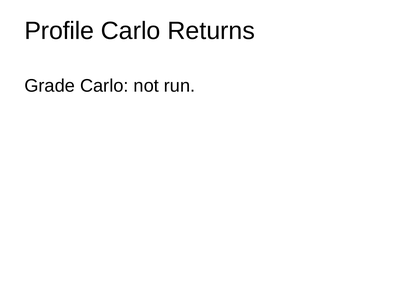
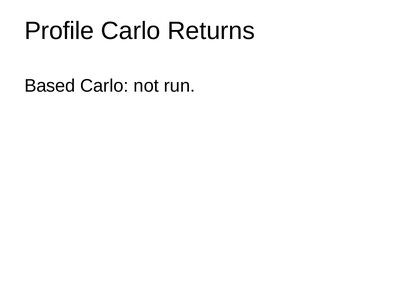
Grade: Grade -> Based (50, 86)
